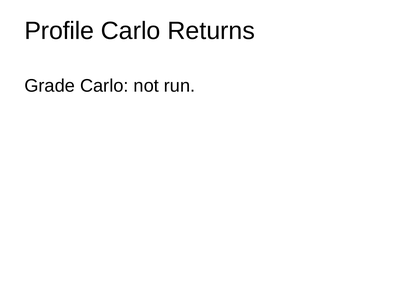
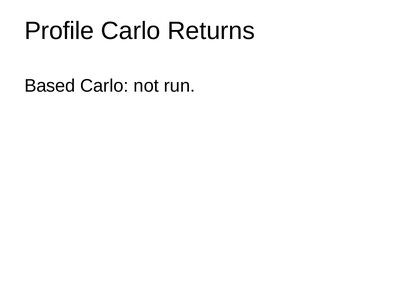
Grade: Grade -> Based (50, 86)
